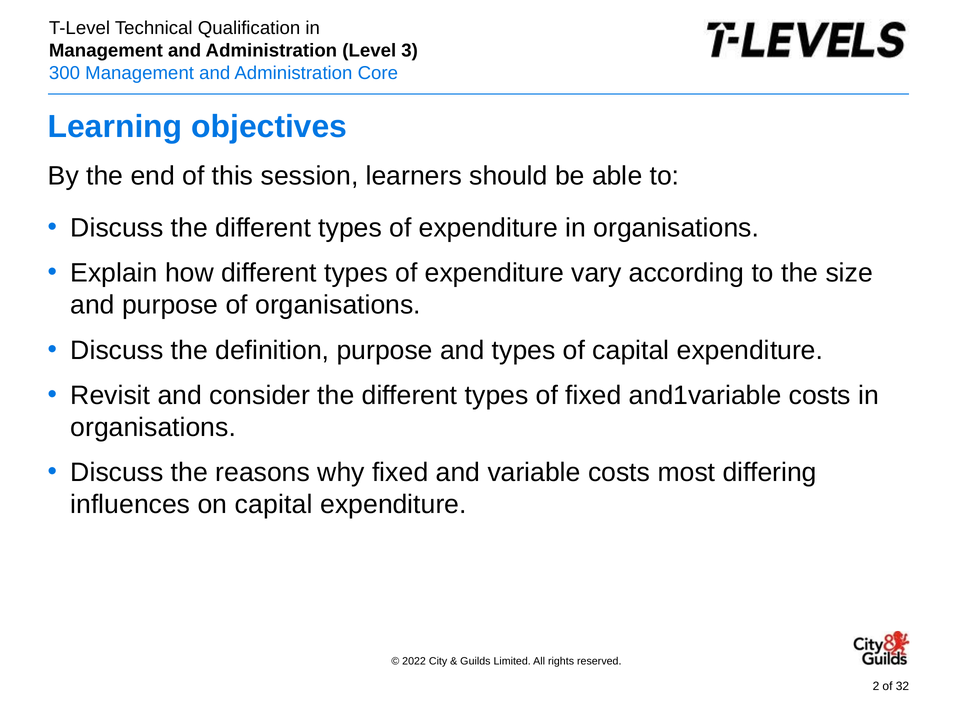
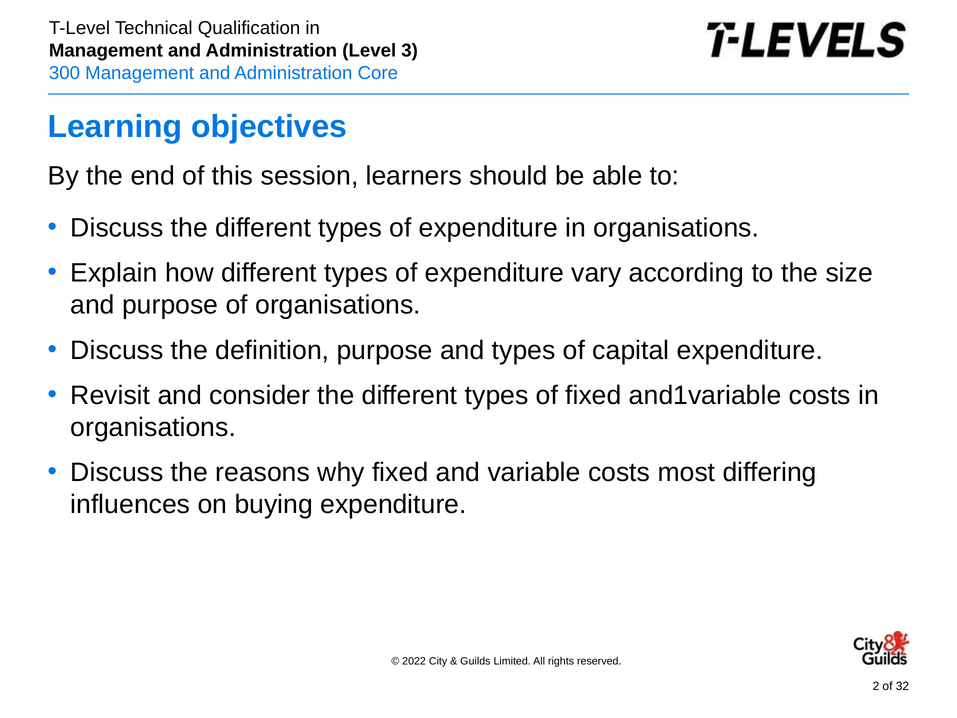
on capital: capital -> buying (274, 504)
